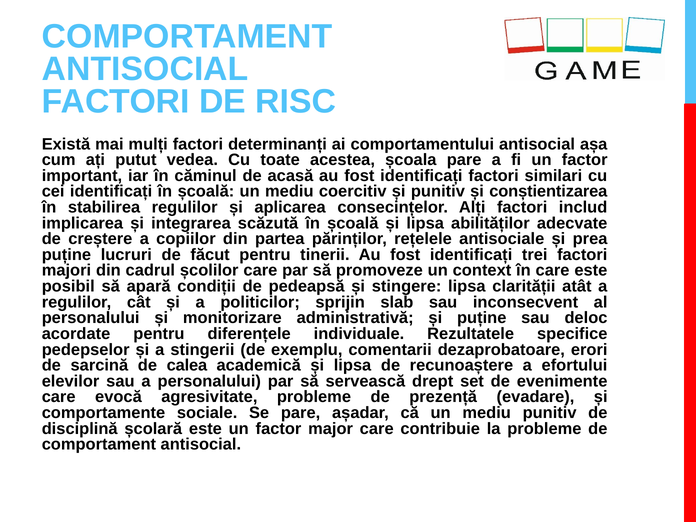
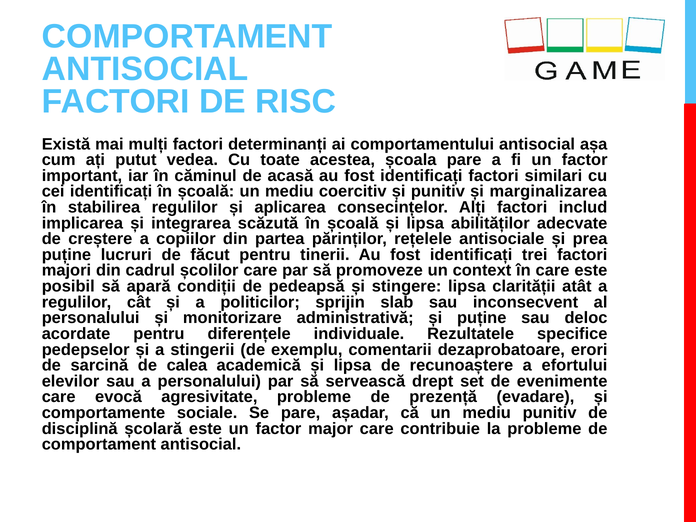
conștientizarea: conștientizarea -> marginalizarea (548, 192)
